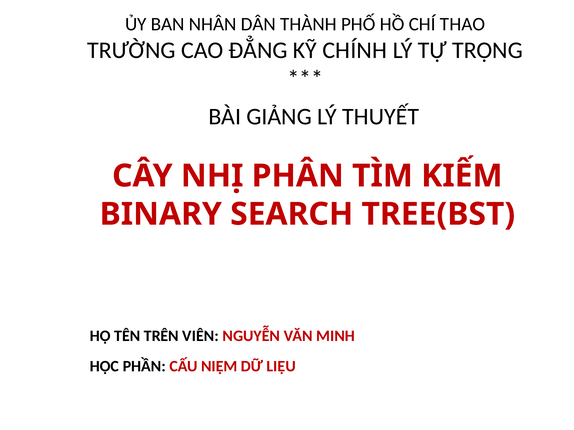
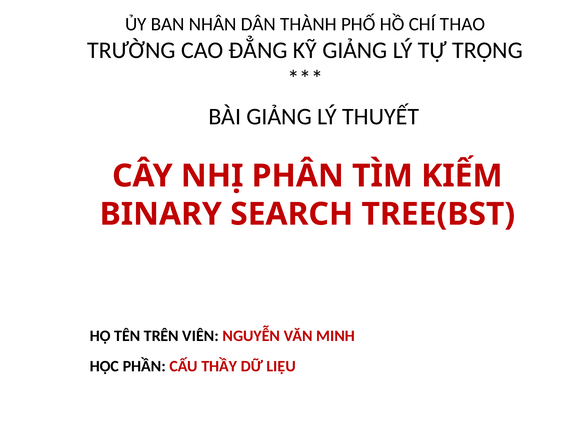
KỸ CHÍNH: CHÍNH -> GIẢNG (355, 50)
NIỆM: NIỆM -> THẦY (219, 367)
